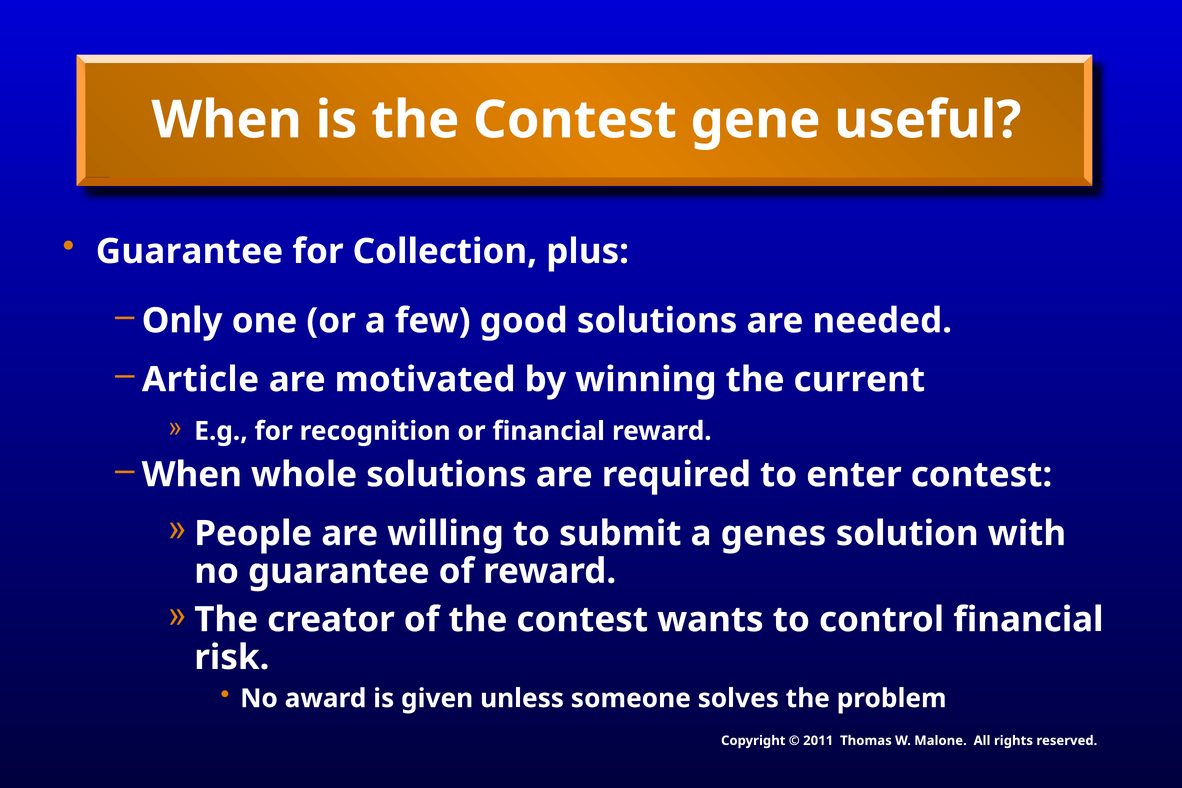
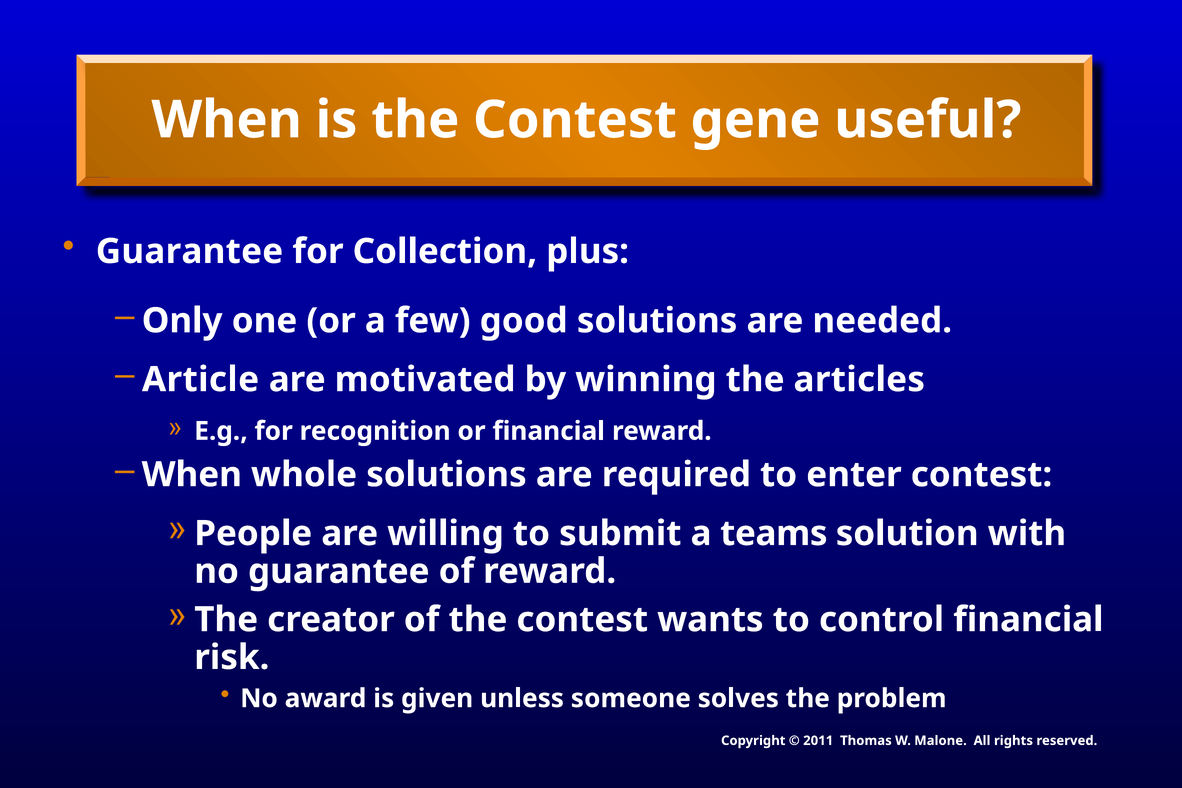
current: current -> articles (859, 380)
genes: genes -> teams (774, 534)
